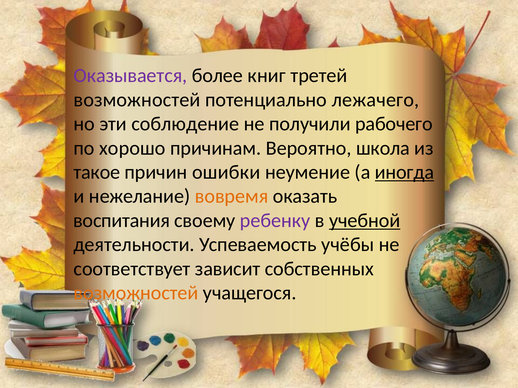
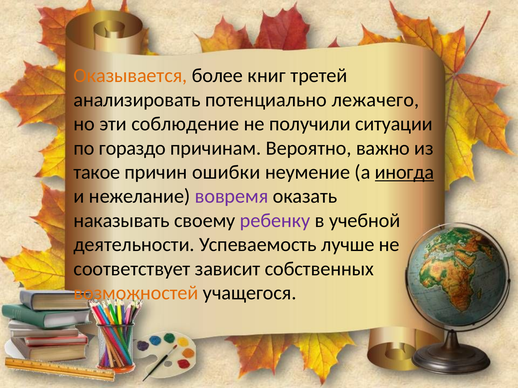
Оказывается colour: purple -> orange (130, 76)
возможностей: возможностей -> анализировать (137, 100)
рабочего: рабочего -> ситуации (394, 124)
хорошо: хорошо -> гораздо (132, 148)
школа: школа -> важно (383, 148)
вовремя colour: orange -> purple (232, 197)
воспитания: воспитания -> наказывать (122, 221)
учебной underline: present -> none (365, 221)
учёбы: учёбы -> лучше (348, 245)
